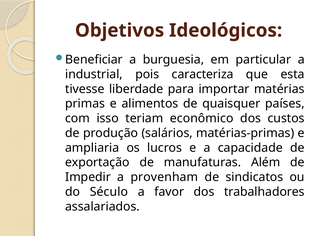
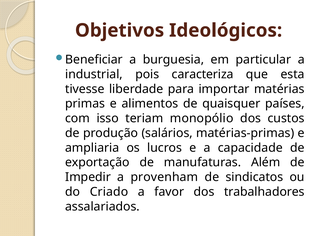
econômico: econômico -> monopólio (202, 118)
Século: Século -> Criado (109, 192)
